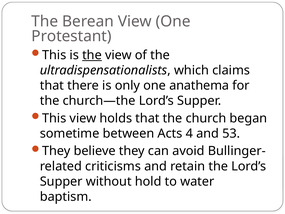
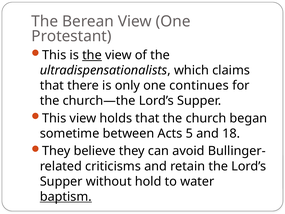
anathema: anathema -> continues (199, 85)
4: 4 -> 5 (189, 133)
53: 53 -> 18 (231, 133)
baptism underline: none -> present (66, 196)
